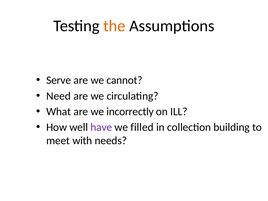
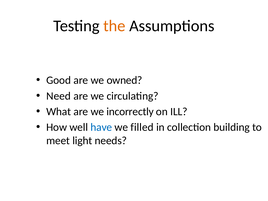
Serve: Serve -> Good (59, 80)
cannot: cannot -> owned (124, 80)
have colour: purple -> blue (101, 127)
with: with -> light (82, 141)
